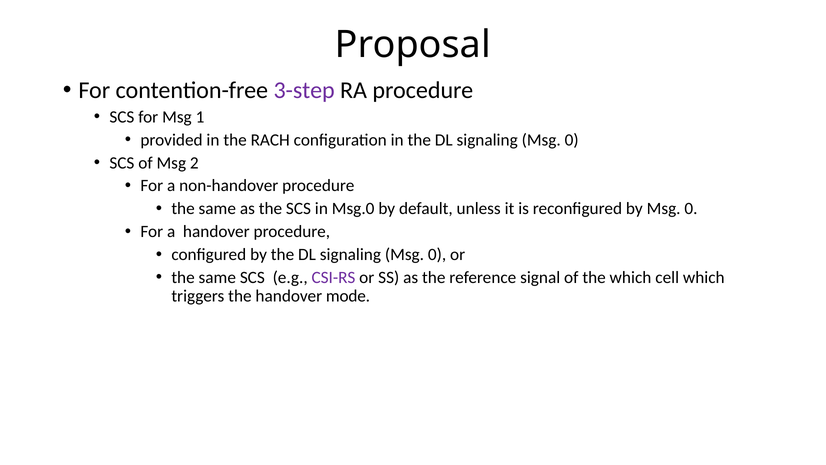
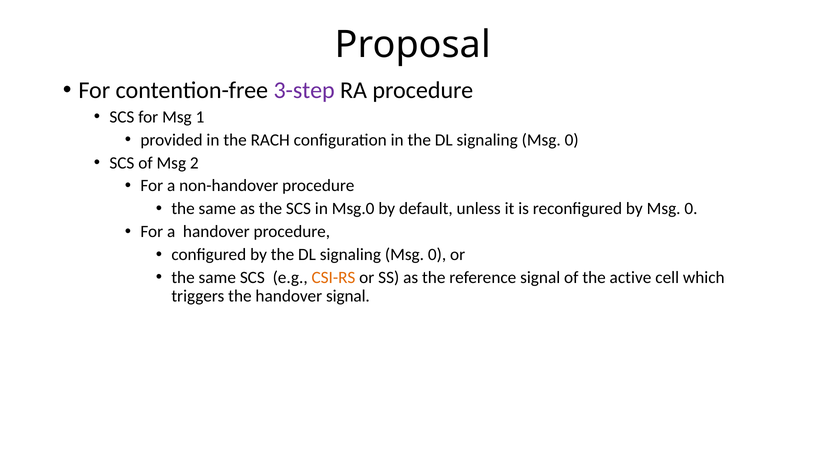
CSI-RS colour: purple -> orange (333, 277)
the which: which -> active (630, 277)
handover mode: mode -> signal (348, 296)
